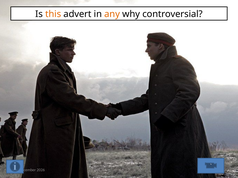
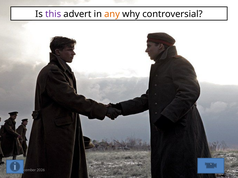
this colour: orange -> purple (53, 14)
